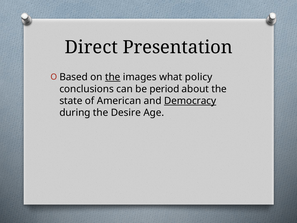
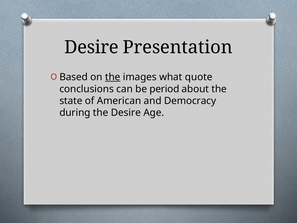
Direct: Direct -> Desire (91, 47)
policy: policy -> quote (199, 77)
Democracy underline: present -> none (190, 101)
